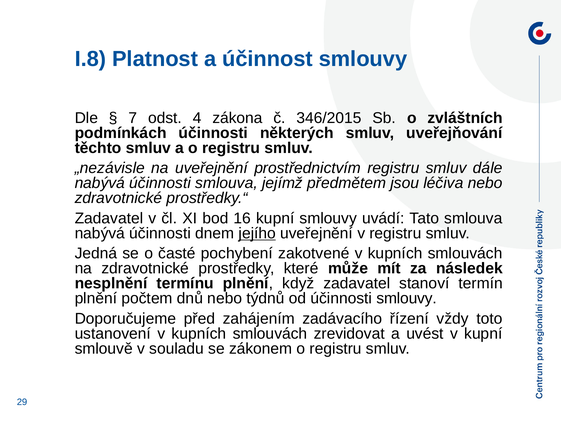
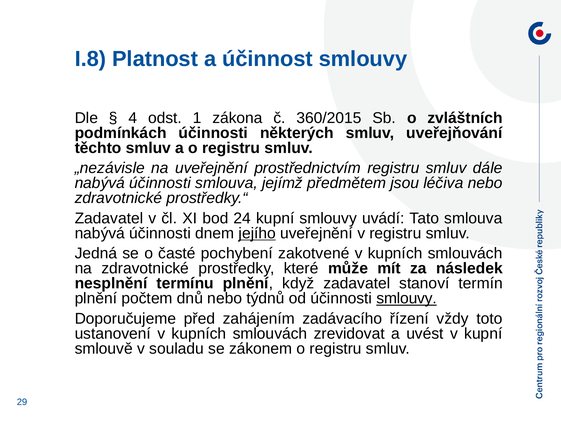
7: 7 -> 4 (133, 118)
4: 4 -> 1 (197, 118)
346/2015: 346/2015 -> 360/2015 (329, 118)
16: 16 -> 24 (242, 218)
smlouvy underline: none -> present (407, 298)
